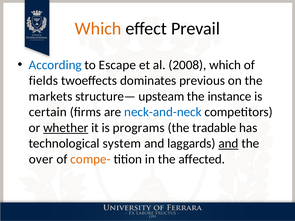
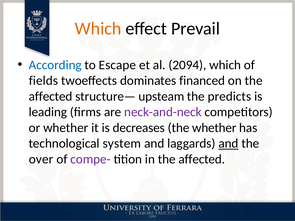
2008: 2008 -> 2094 (187, 65)
previous: previous -> financed (202, 81)
markets: markets -> affected (51, 96)
instance: instance -> predicts (229, 96)
certain: certain -> leading (48, 112)
neck-and-neck colour: blue -> purple (163, 112)
whether underline: present -> none (66, 128)
programs: programs -> decreases (139, 128)
the tradable: tradable -> whether (214, 128)
compe- colour: orange -> purple (91, 159)
